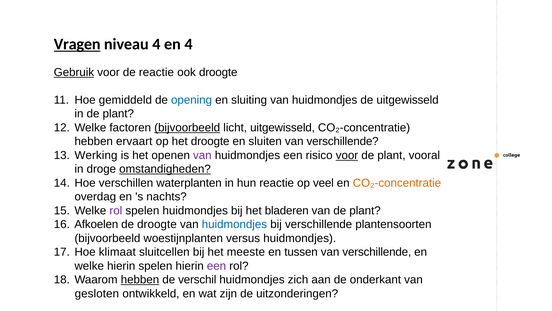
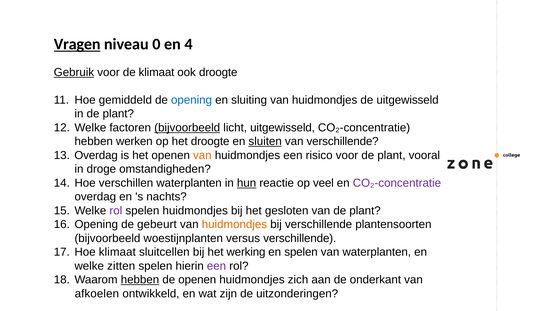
niveau 4: 4 -> 0 (156, 44)
de reactie: reactie -> klimaat (157, 72)
ervaart: ervaart -> werken (134, 141)
sluiten underline: none -> present (265, 141)
Werking: Werking -> Overdag (96, 155)
van colour: purple -> orange (202, 155)
voor underline: present -> none (347, 155)
omstandigheden underline: present -> none (165, 169)
hun underline: none -> present (247, 183)
CO₂-concentratie colour: orange -> purple (397, 183)
bladeren: bladeren -> gesloten (287, 210)
Afkoelen: Afkoelen -> Opening (96, 224)
de droogte: droogte -> gebeurt (157, 224)
huidmondjes colour: blue -> orange (234, 224)
versus huidmondjes: huidmondjes -> verschillende (300, 238)
meeste: meeste -> werking (246, 252)
en tussen: tussen -> spelen (301, 252)
verschillende: verschillende -> waterplanten (377, 252)
welke hierin: hierin -> zitten (121, 266)
de verschil: verschil -> openen (197, 279)
gesloten: gesloten -> afkoelen (97, 293)
